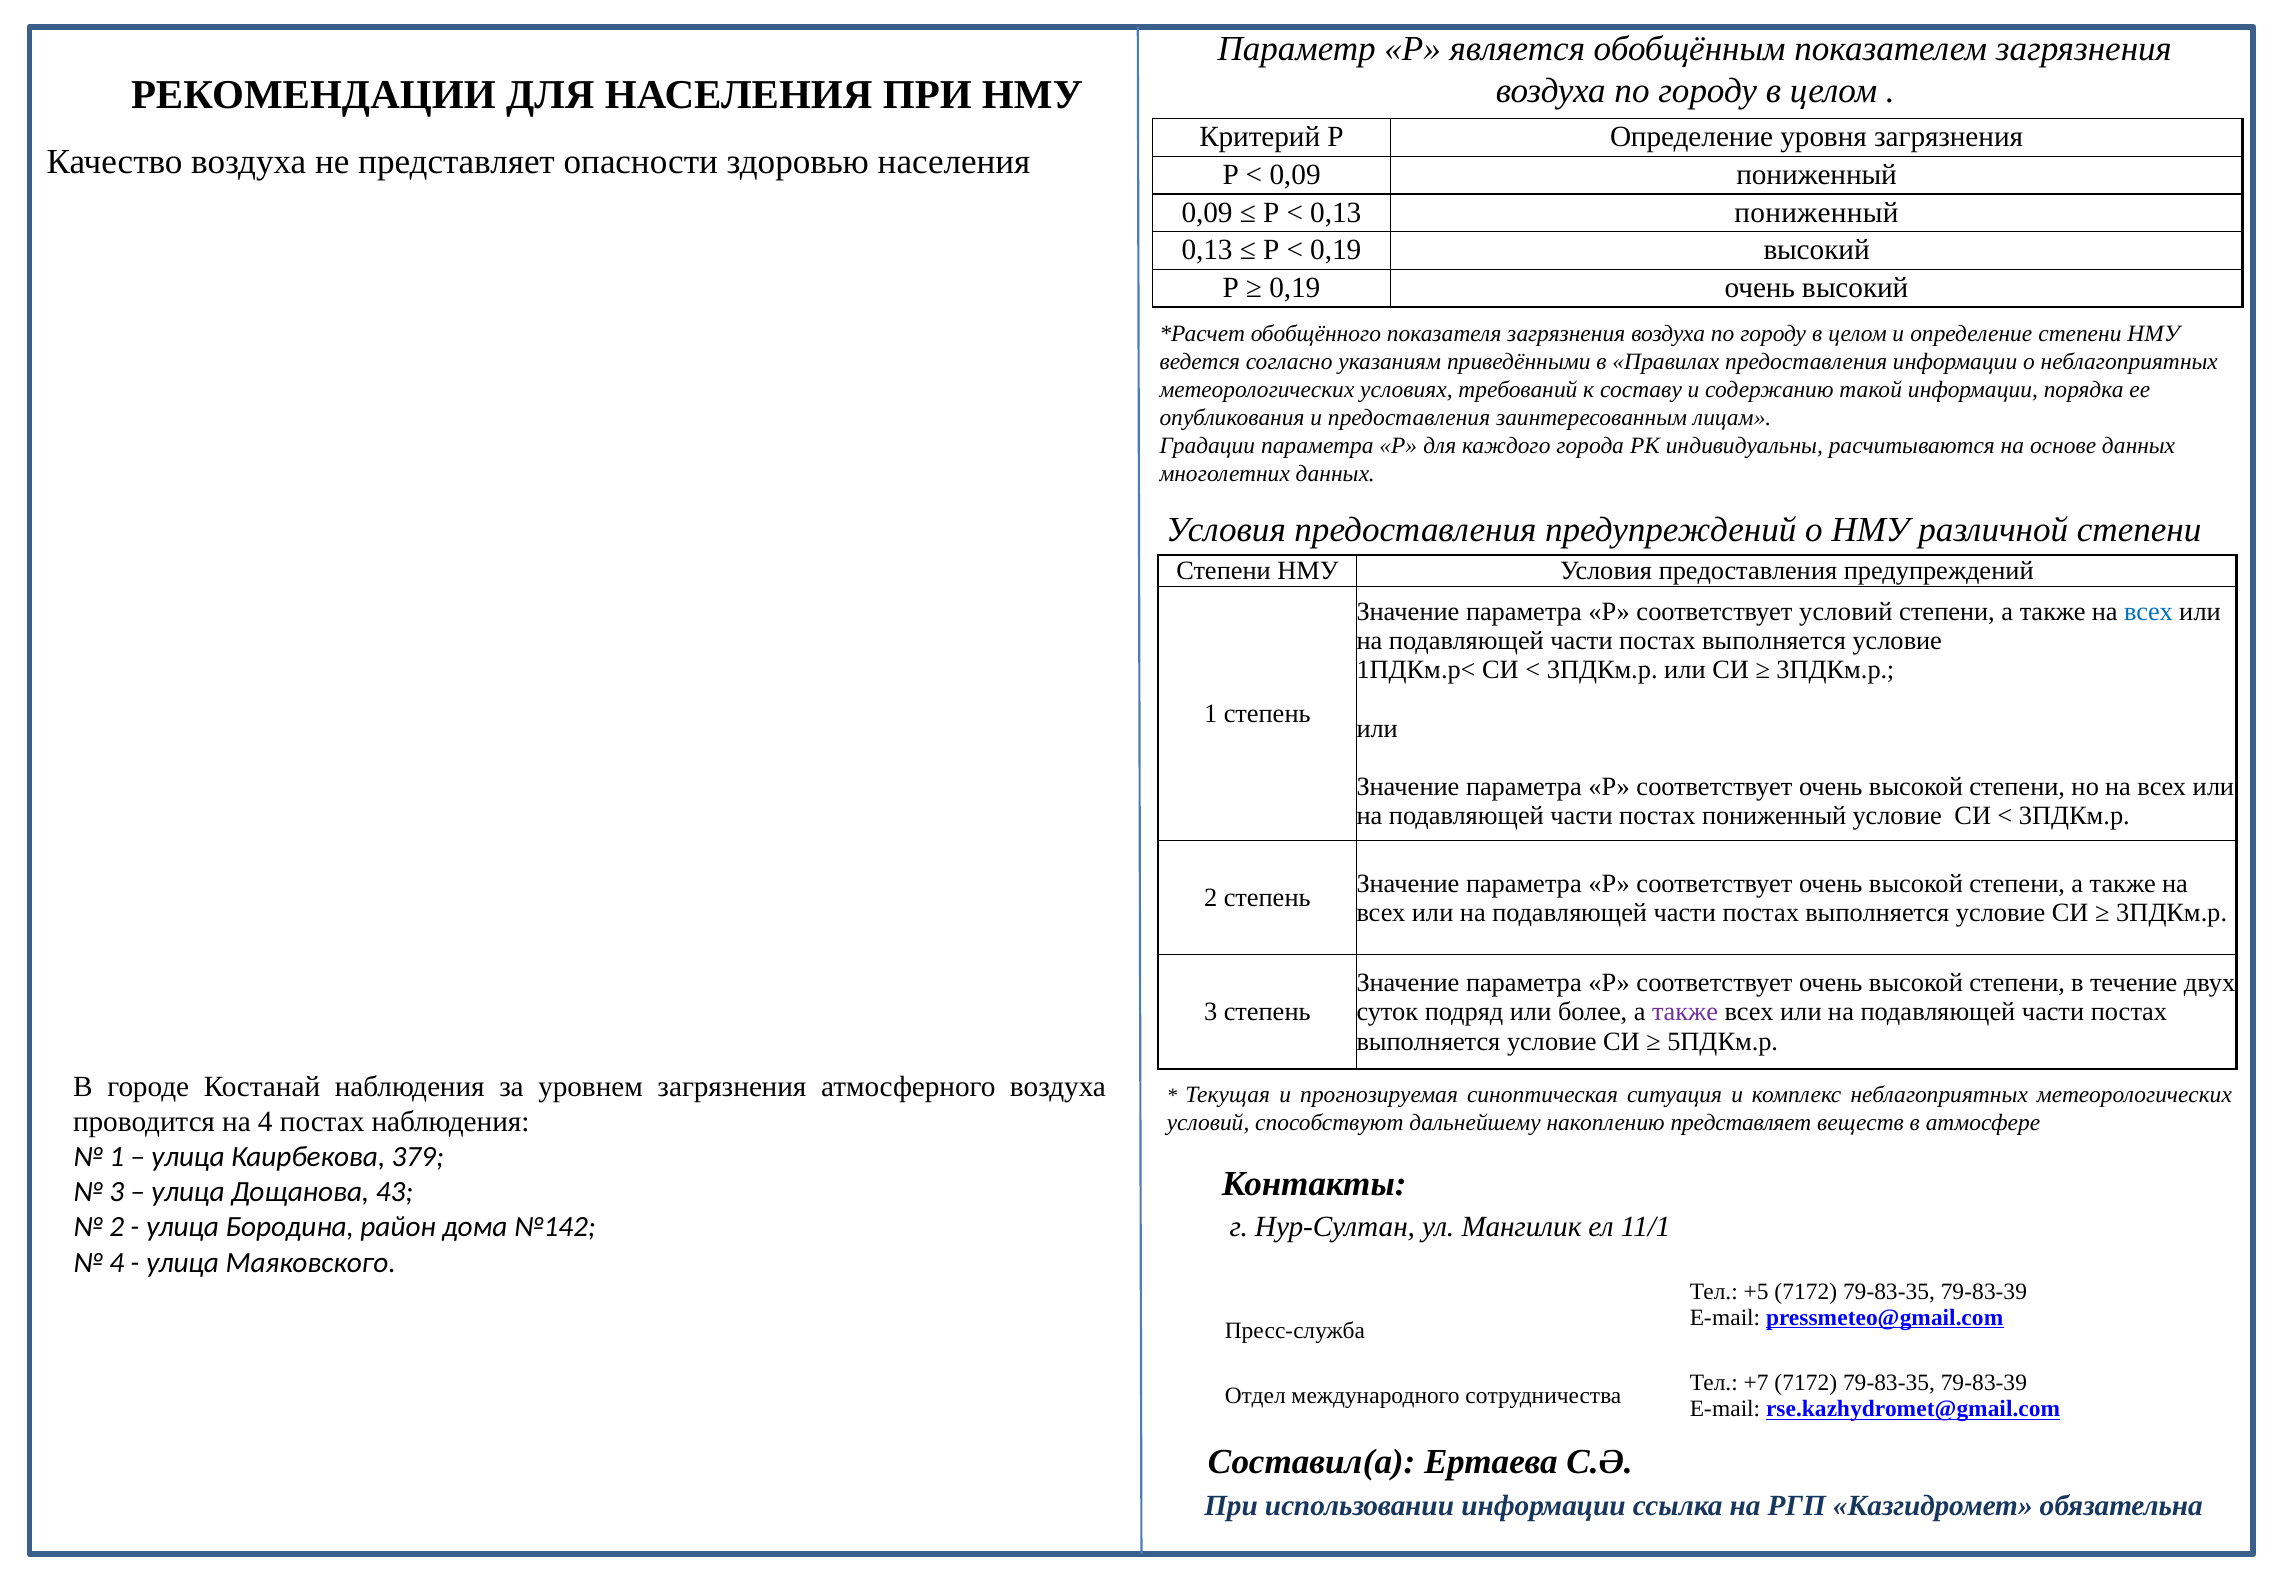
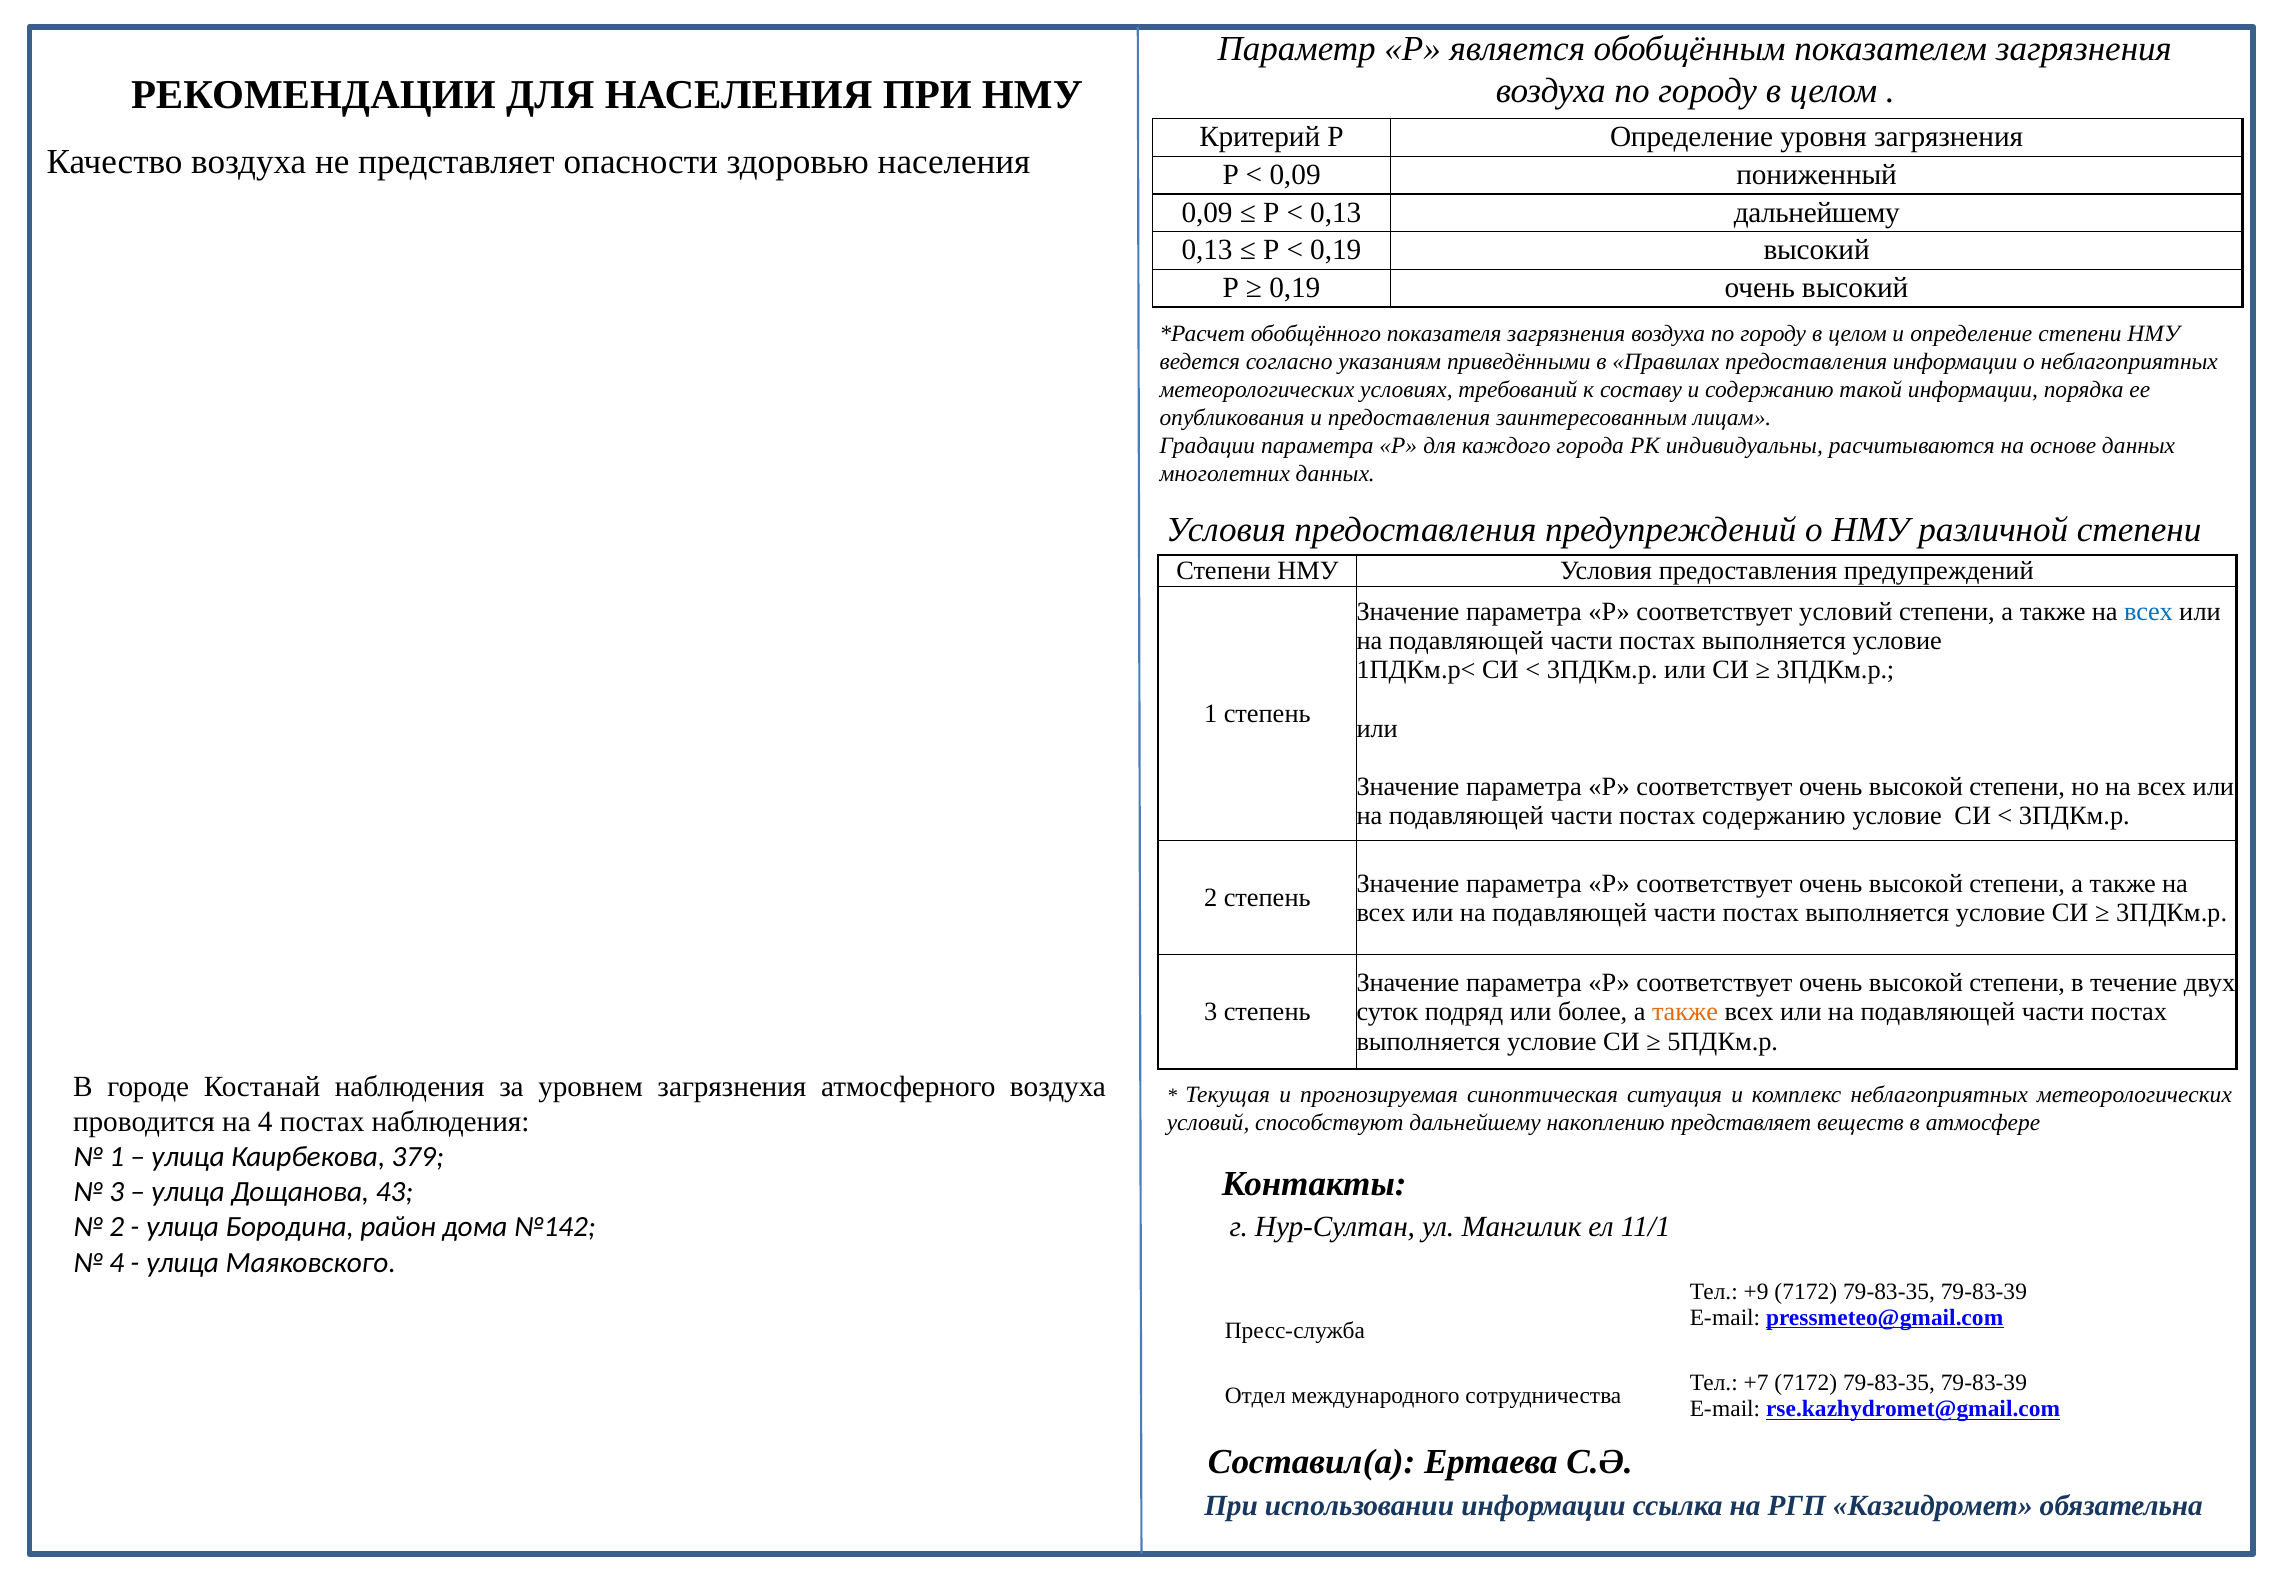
0,13 пониженный: пониженный -> дальнейшему (1817, 212)
постах пониженный: пониженный -> содержанию (1774, 816)
также colour: purple -> orange (1685, 1012)
+5: +5 -> +9 (1756, 1291)
